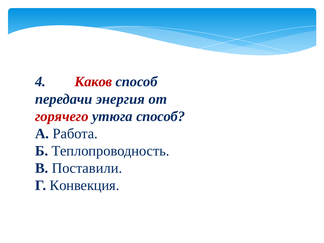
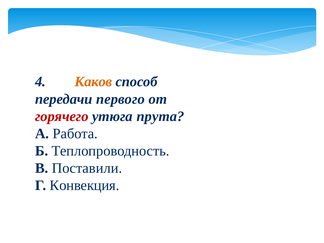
Каков colour: red -> orange (93, 82)
энергия: энергия -> первого (120, 99)
утюга способ: способ -> прута (160, 116)
